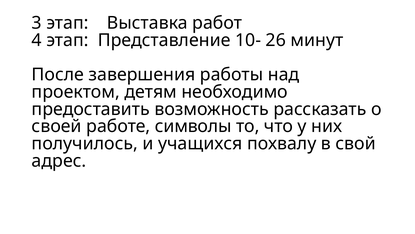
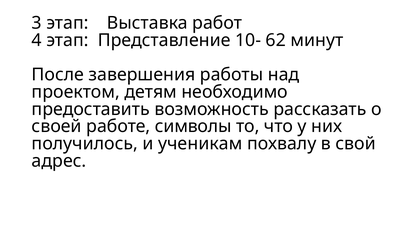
26: 26 -> 62 (276, 40)
учащихся: учащихся -> ученикам (200, 143)
